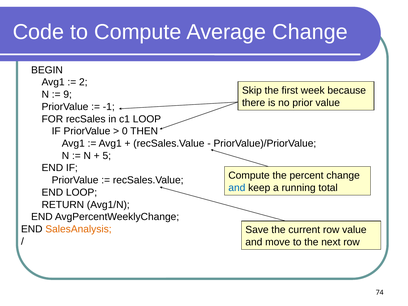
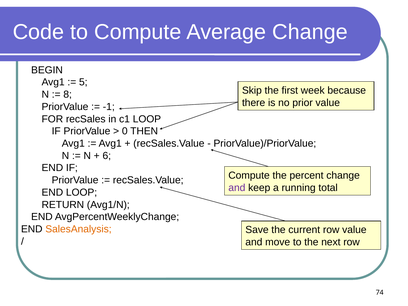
2: 2 -> 5 (83, 82)
9: 9 -> 8 (68, 95)
5: 5 -> 6 (107, 156)
and colour: blue -> purple (237, 188)
